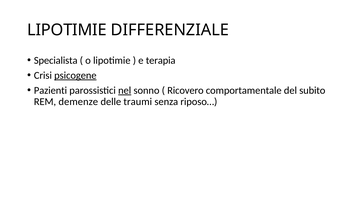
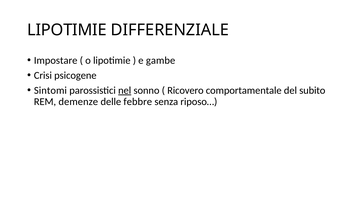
Specialista: Specialista -> Impostare (56, 60)
terapia: terapia -> gambe (161, 60)
psicogene underline: present -> none (75, 75)
Pazienti: Pazienti -> Sintomi (50, 90)
traumi: traumi -> febbre (138, 102)
